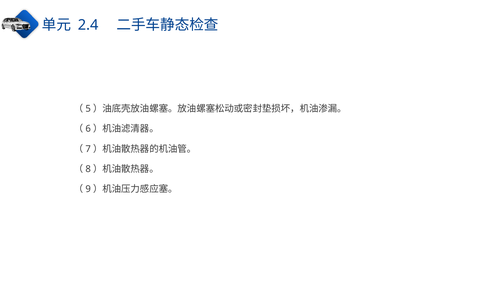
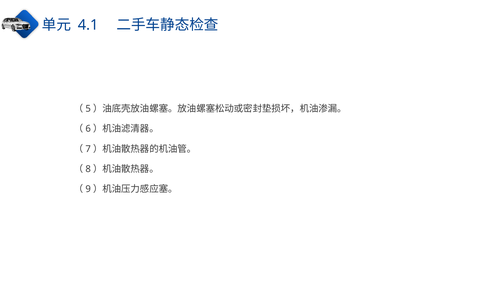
2.4: 2.4 -> 4.1 (88, 25)
